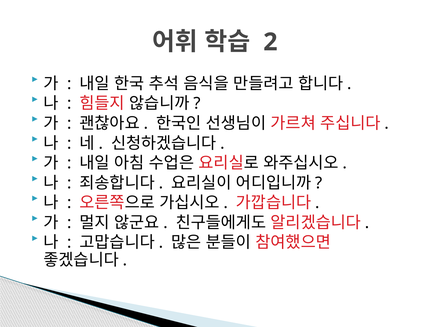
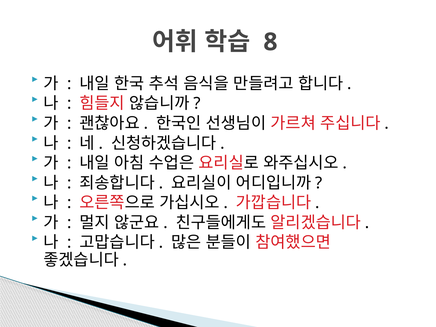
2: 2 -> 8 (270, 42)
